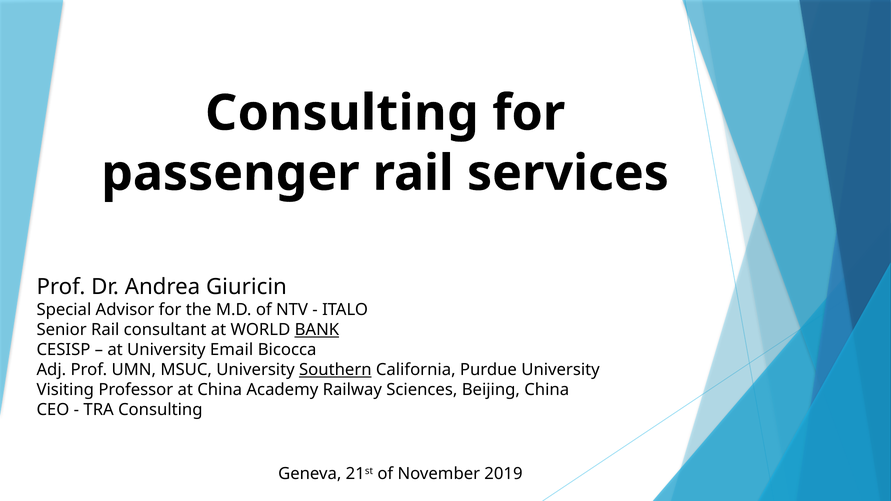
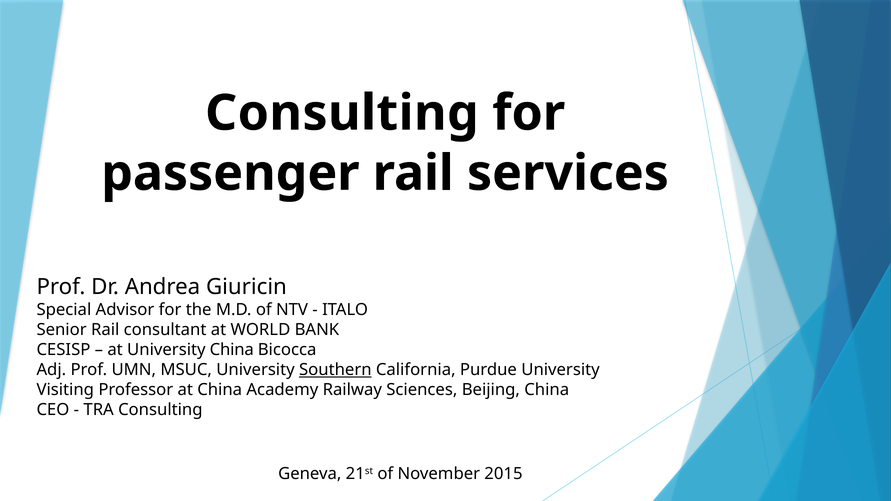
BANK underline: present -> none (317, 330)
University Email: Email -> China (232, 350)
2019: 2019 -> 2015 (503, 474)
